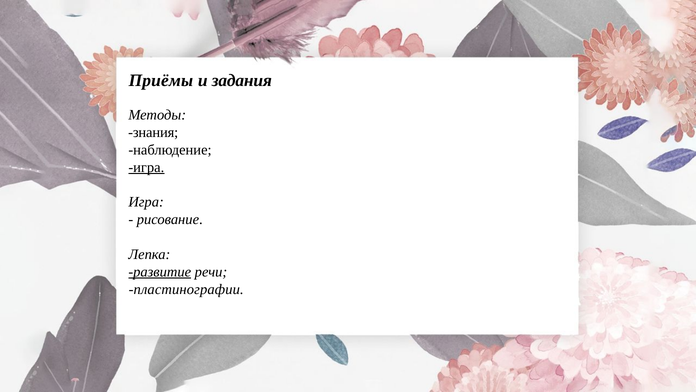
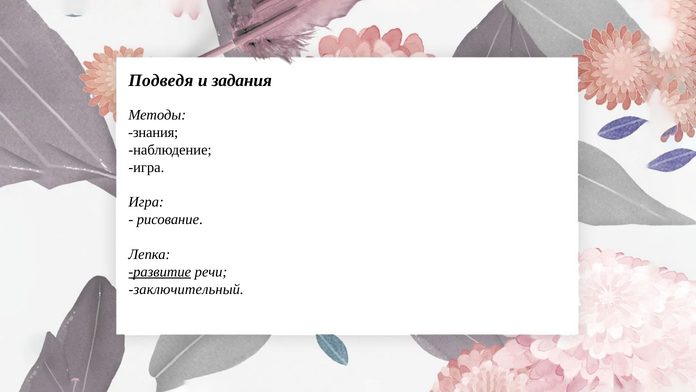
Приёмы: Приёмы -> Подведя (161, 80)
игра underline: present -> none (146, 167)
пластинографии: пластинографии -> заключительный (186, 289)
